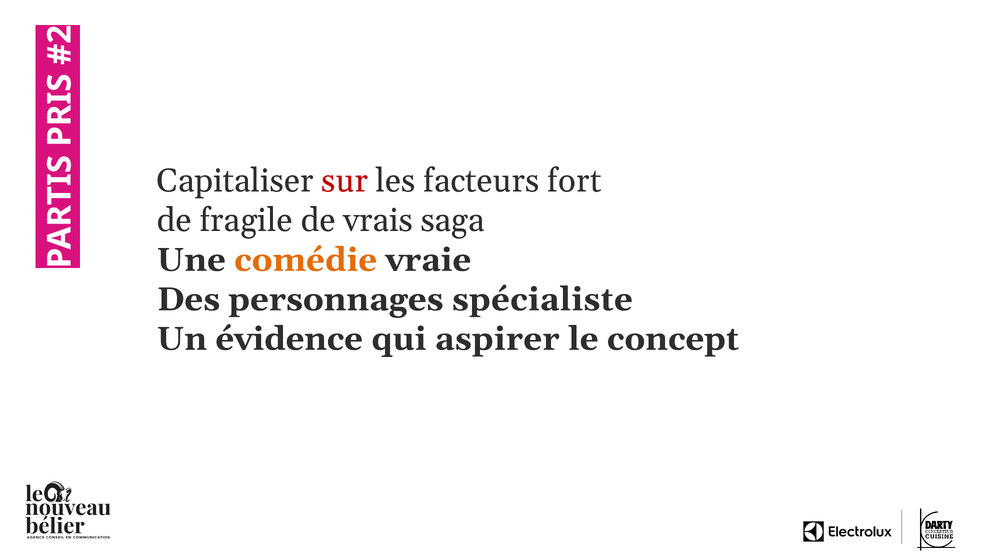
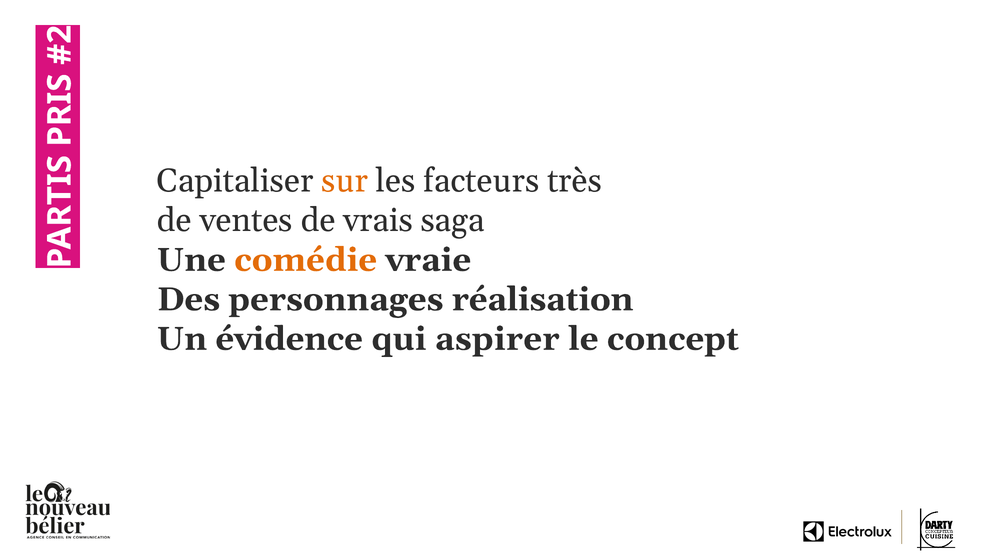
sur colour: red -> orange (345, 181)
fort: fort -> très (575, 181)
fragile: fragile -> ventes (246, 220)
spécialiste: spécialiste -> réalisation (543, 299)
